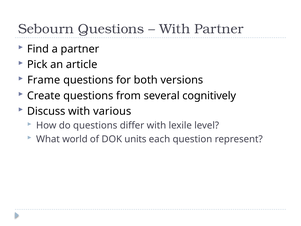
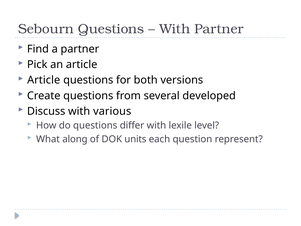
Frame: Frame -> Article (44, 80)
cognitively: cognitively -> developed (209, 96)
world: world -> along (75, 139)
